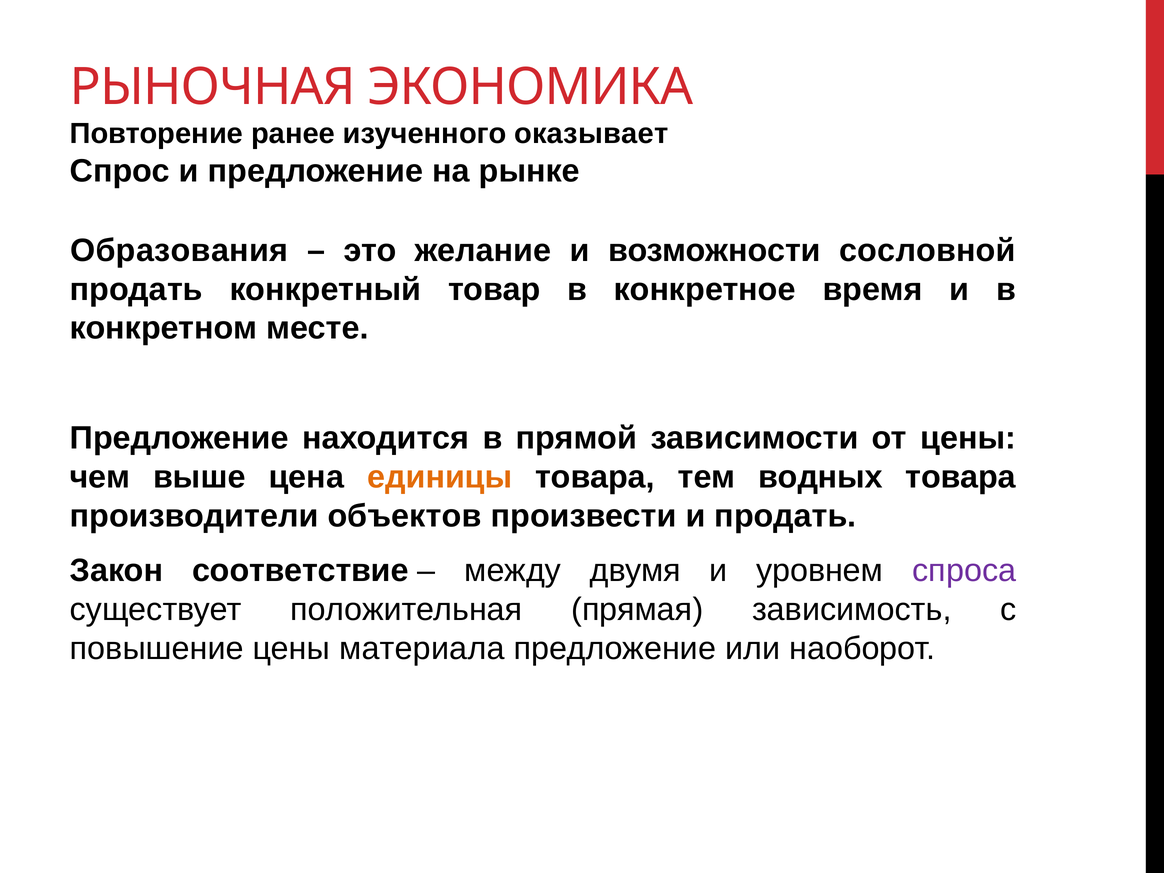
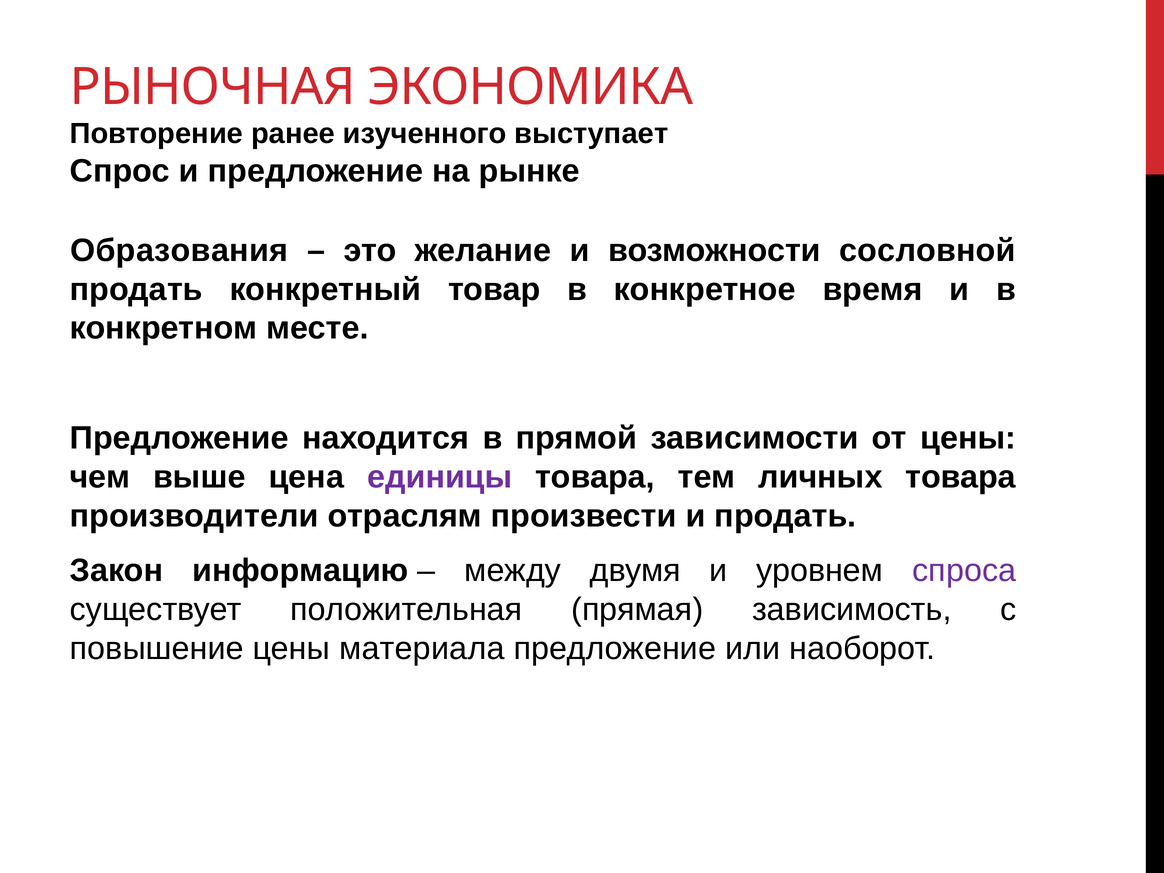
оказывает: оказывает -> выступает (591, 134)
единицы colour: orange -> purple (440, 477)
водных: водных -> личных (820, 477)
объектов: объектов -> отраслям (405, 516)
соответствие: соответствие -> информацию (300, 571)
